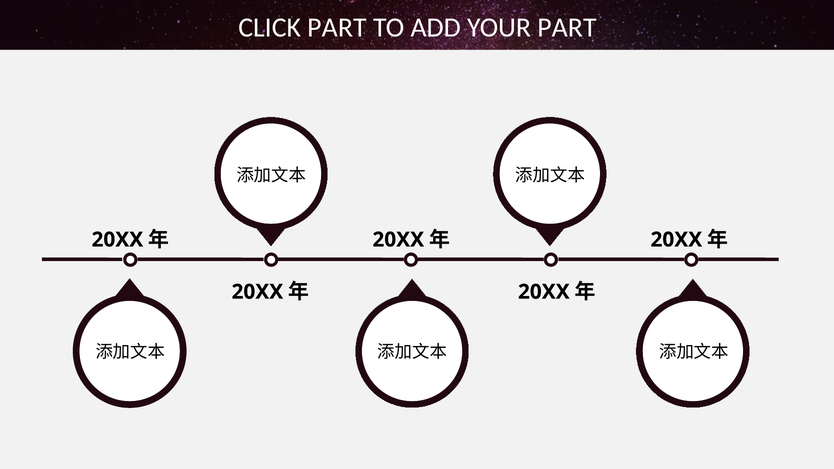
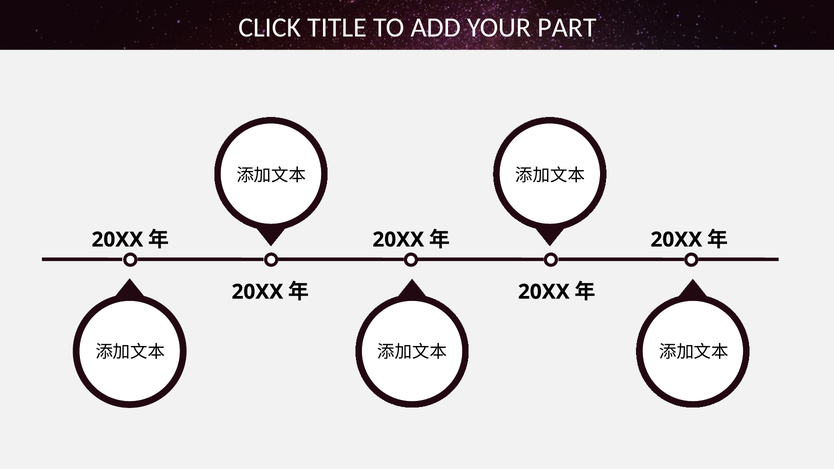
CLICK PART: PART -> TITLE (337, 27)
